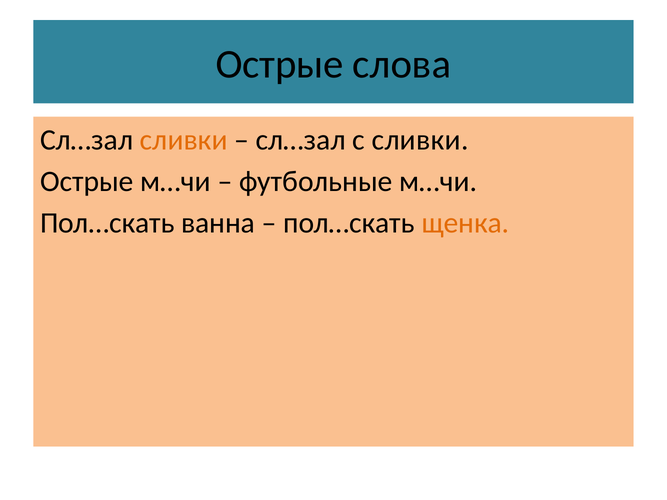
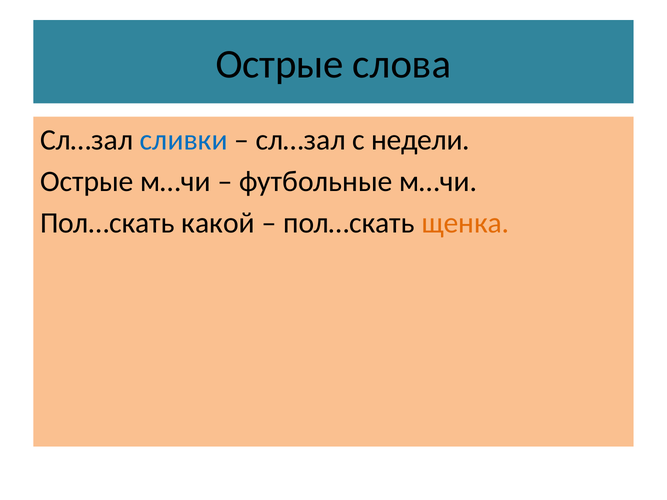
сливки colour: orange -> blue (184, 140)
с сливки: сливки -> недели (420, 140)
ванна: ванна -> какой (218, 223)
